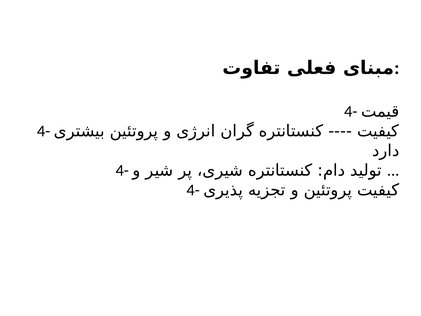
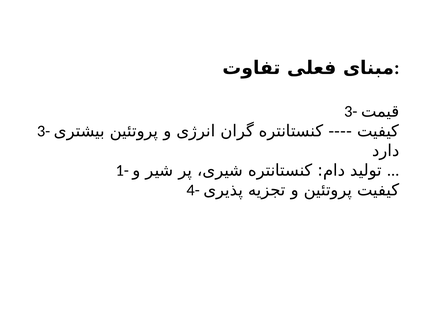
4-: 4- -> 3- (351, 111)
4-: 4- -> 3- (44, 131)
4-: 4- -> 1- (122, 170)
